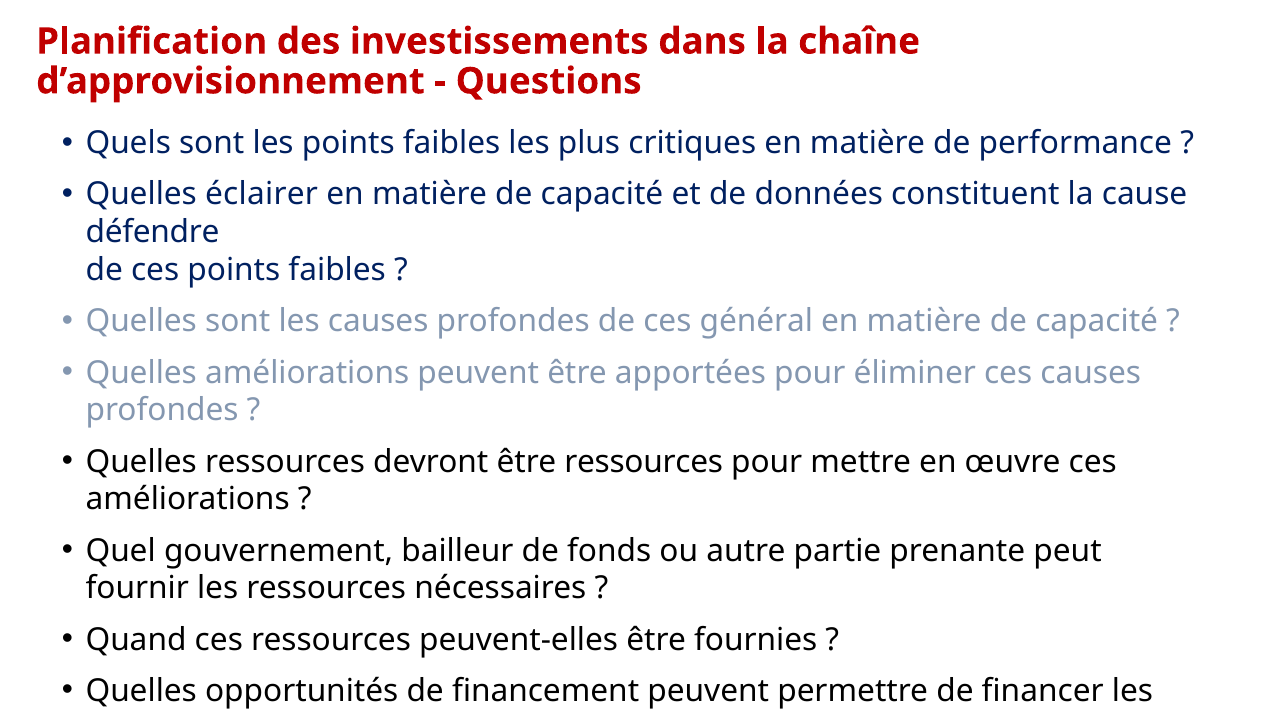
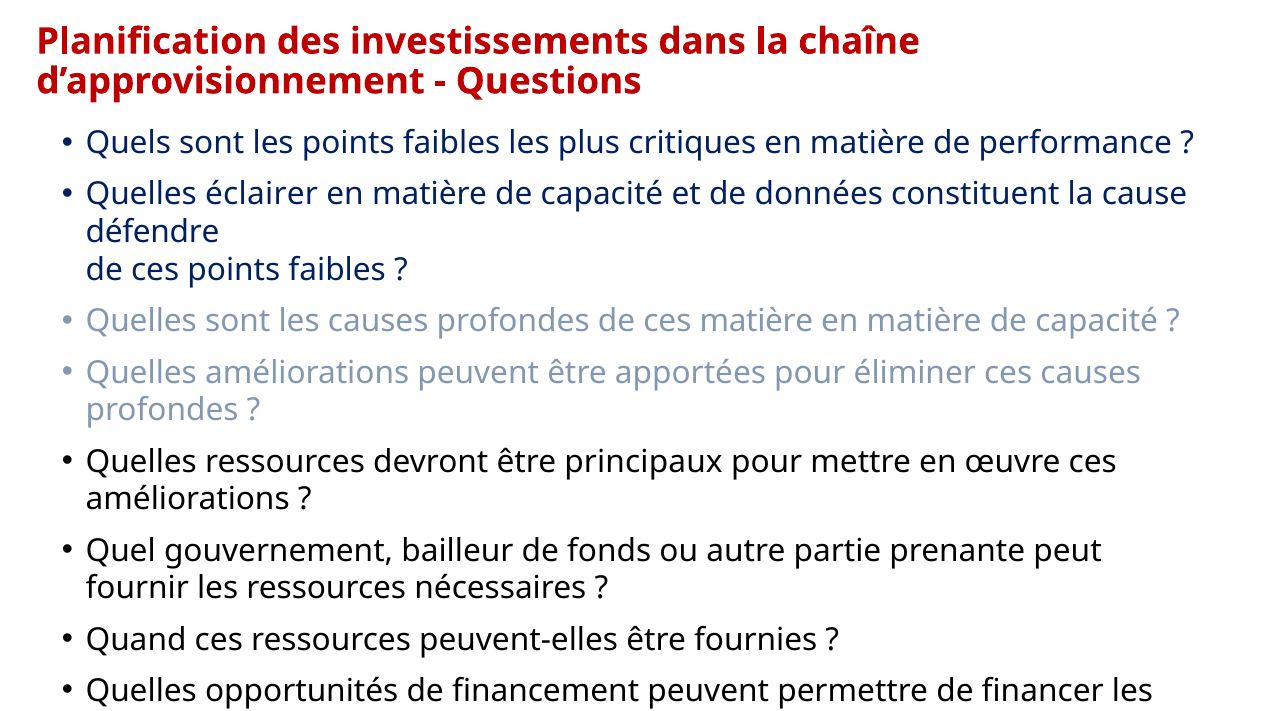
ces général: général -> matière (756, 322)
être ressources: ressources -> principaux (644, 462)
